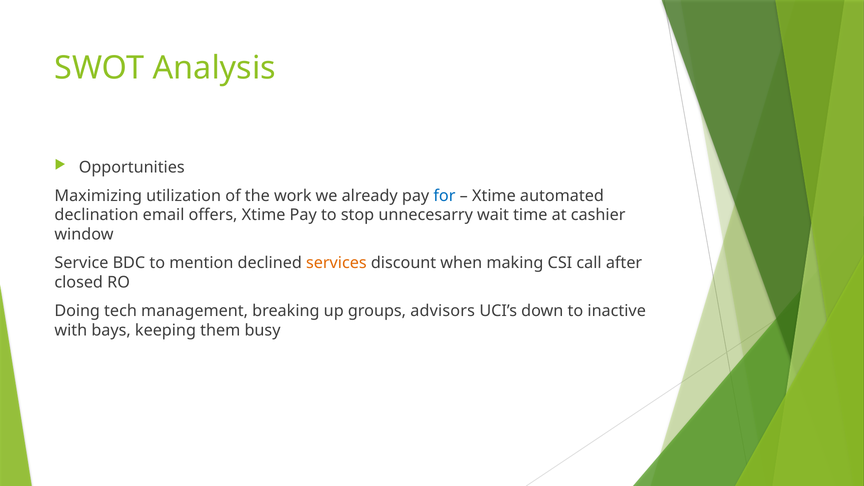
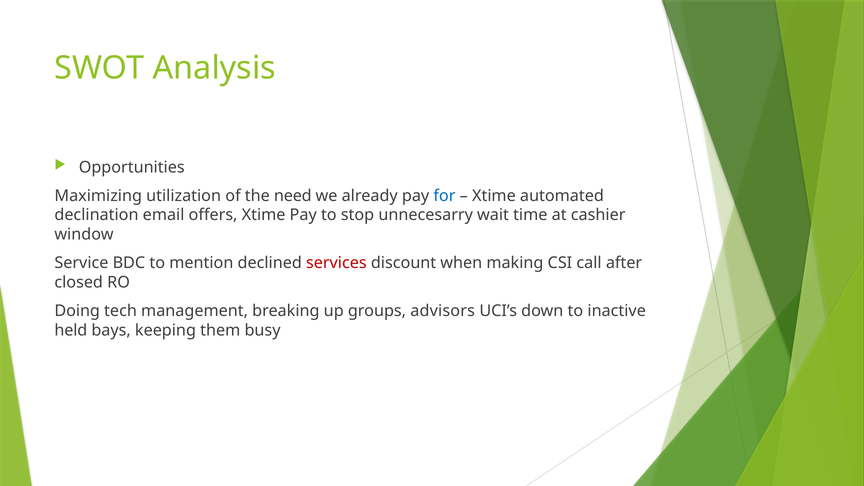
work: work -> need (293, 196)
services colour: orange -> red (336, 263)
with: with -> held (71, 330)
